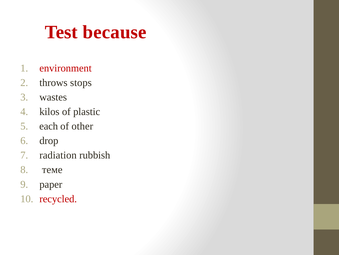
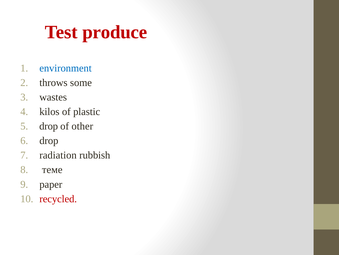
because: because -> produce (115, 32)
environment colour: red -> blue (66, 68)
stops: stops -> some (81, 82)
each: each -> drop (49, 126)
